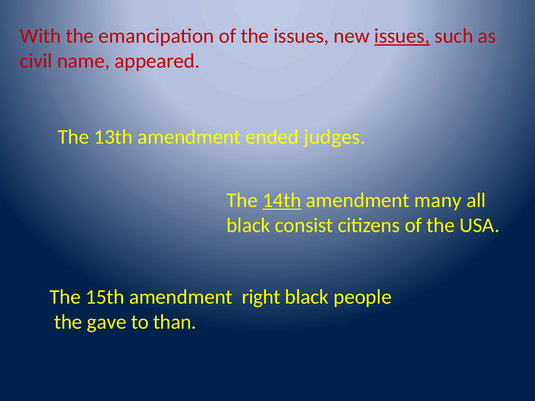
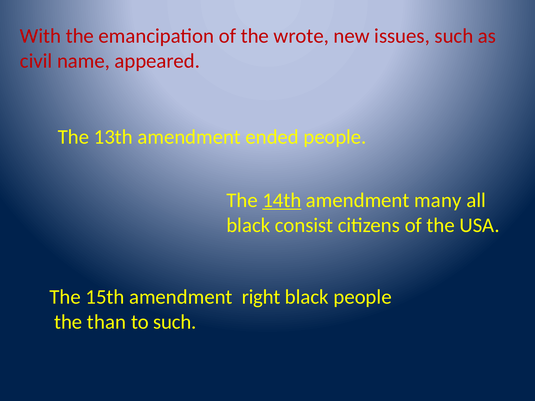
the issues: issues -> wrote (301, 36)
issues underline: present -> none (402, 36)
ended judges: judges -> people (335, 137)
gave: gave -> than (107, 322)
to than: than -> such (175, 322)
